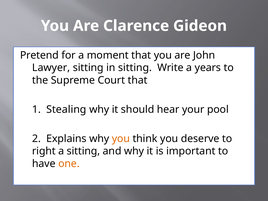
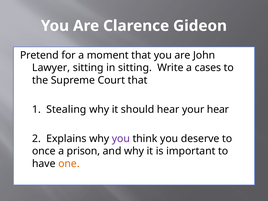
years: years -> cases (208, 68)
your pool: pool -> hear (218, 109)
you colour: orange -> purple (121, 139)
right: right -> once (44, 151)
a sitting: sitting -> prison (83, 151)
